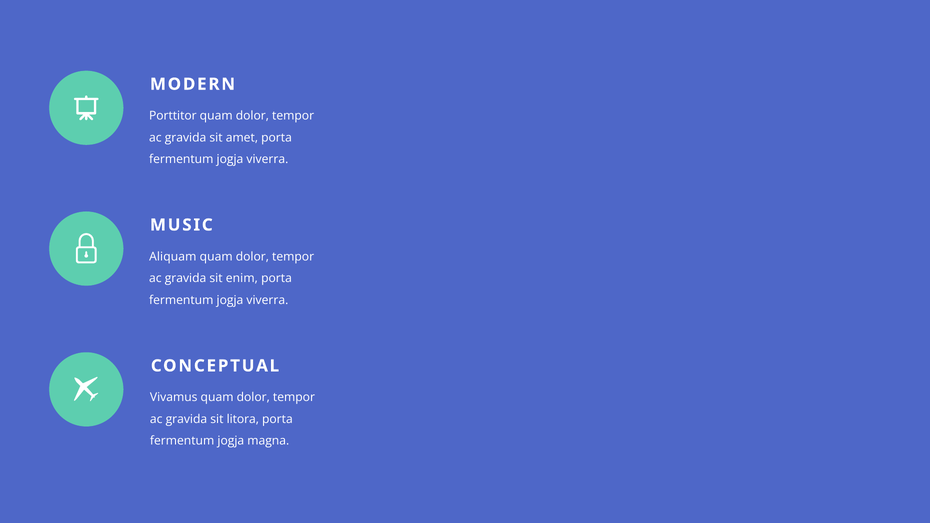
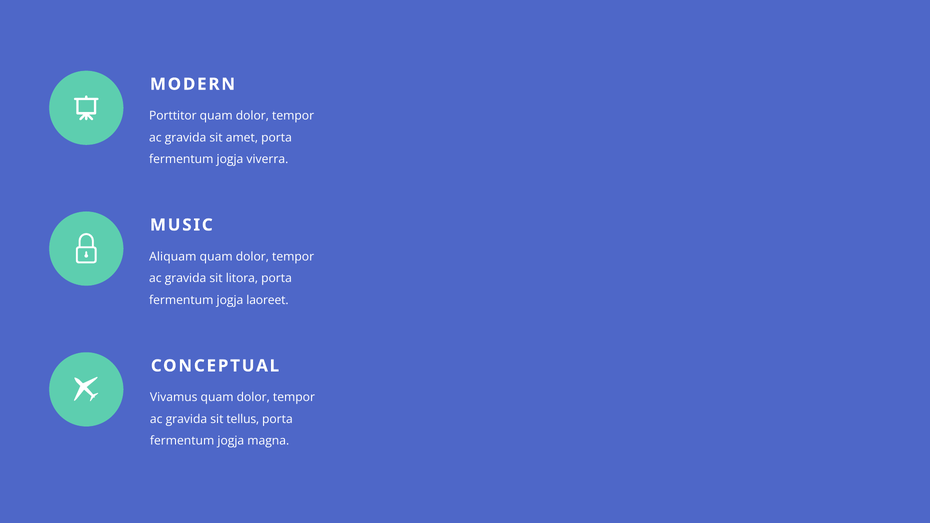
enim: enim -> litora (242, 278)
viverra: viverra -> laoreet (267, 300)
litora: litora -> tellus (243, 419)
